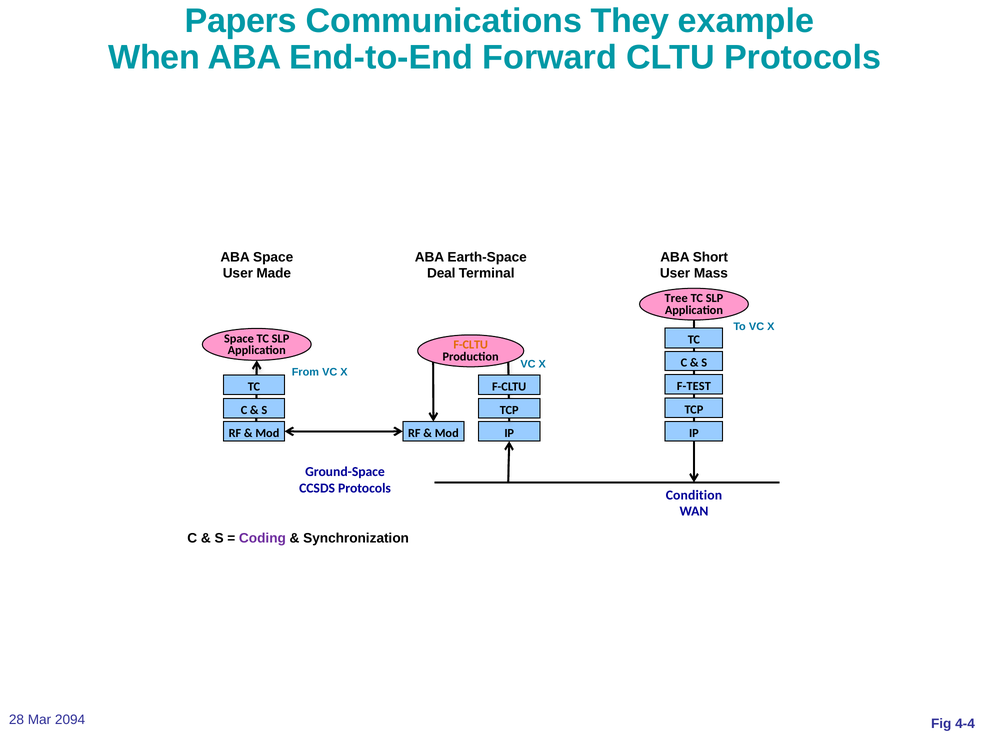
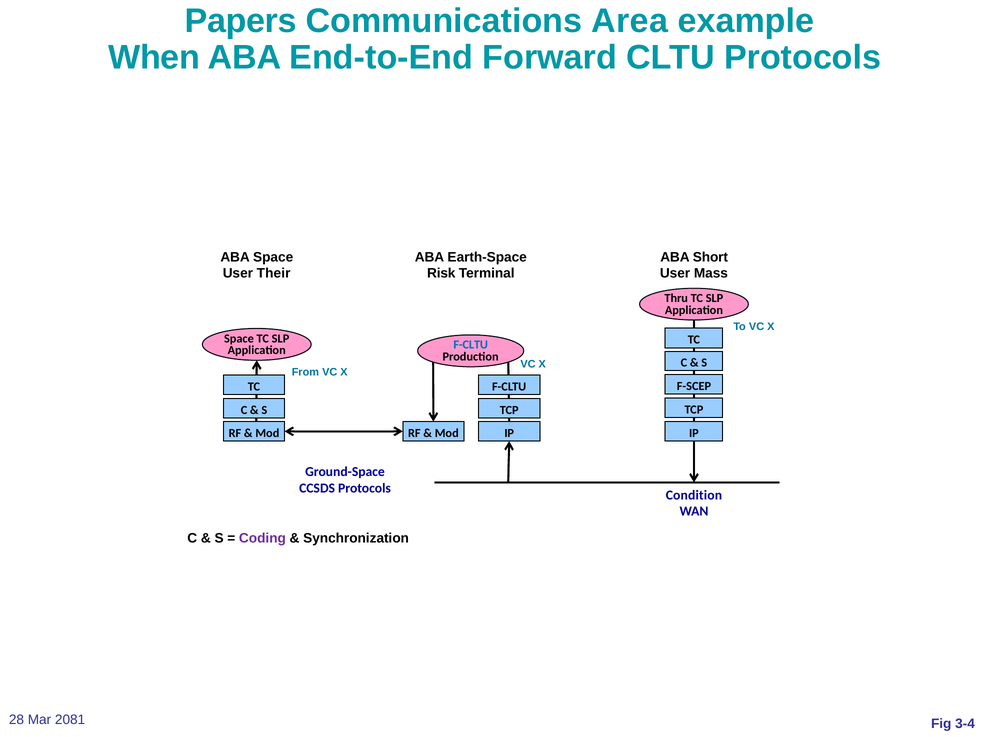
They: They -> Area (630, 21)
Made: Made -> Their (274, 274)
Deal: Deal -> Risk (441, 274)
Tree: Tree -> Thru (676, 298)
F-CLTU colour: orange -> blue (471, 345)
F-TEST: F-TEST -> F-SCEP (694, 386)
2094: 2094 -> 2081 (70, 720)
4-4: 4-4 -> 3-4 (965, 724)
